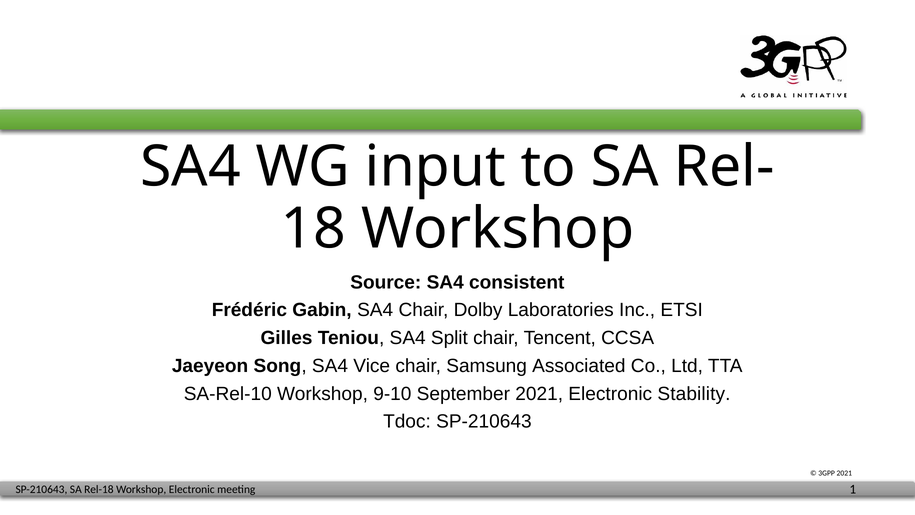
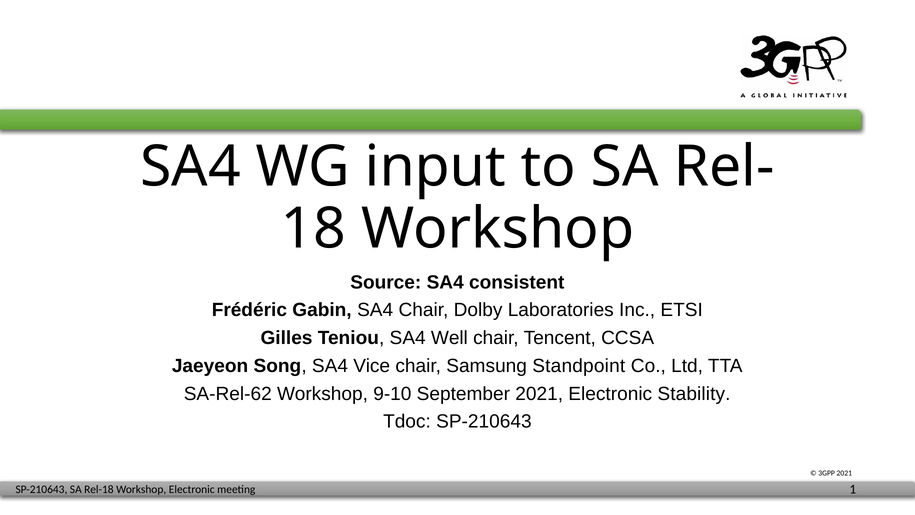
Split: Split -> Well (449, 338)
Associated: Associated -> Standpoint (579, 366)
SA-Rel-10: SA-Rel-10 -> SA-Rel-62 (228, 394)
